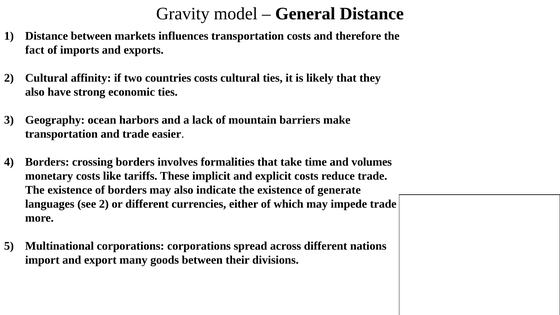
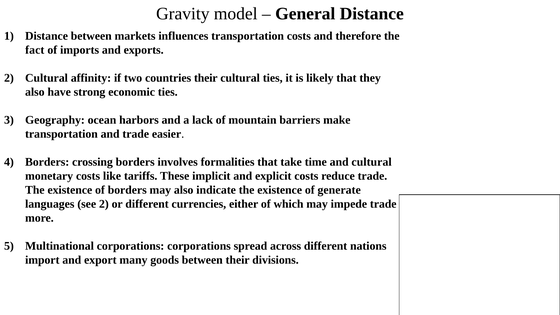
countries costs: costs -> their (206, 78)
and volumes: volumes -> cultural (372, 162)
